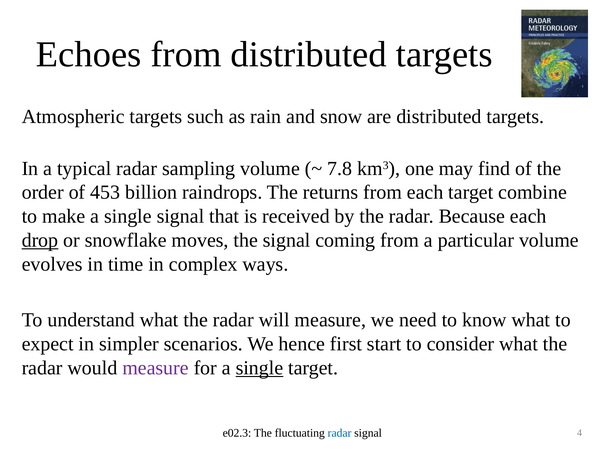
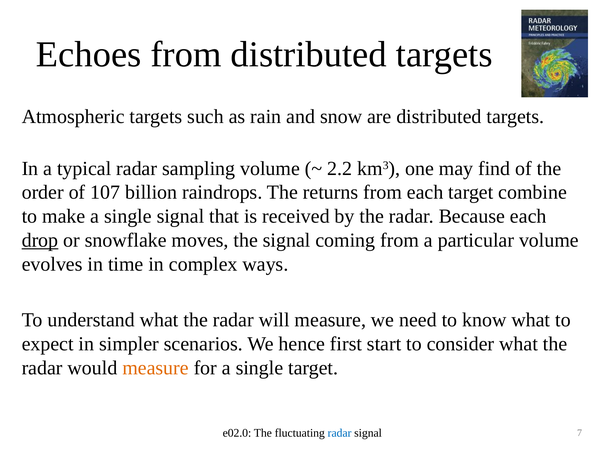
7.8: 7.8 -> 2.2 (340, 168)
453: 453 -> 107 (105, 192)
measure colour: purple -> orange (156, 368)
single underline: present -> none (259, 368)
e02.3: e02.3 -> e02.0 (237, 433)
4: 4 -> 7 (580, 432)
